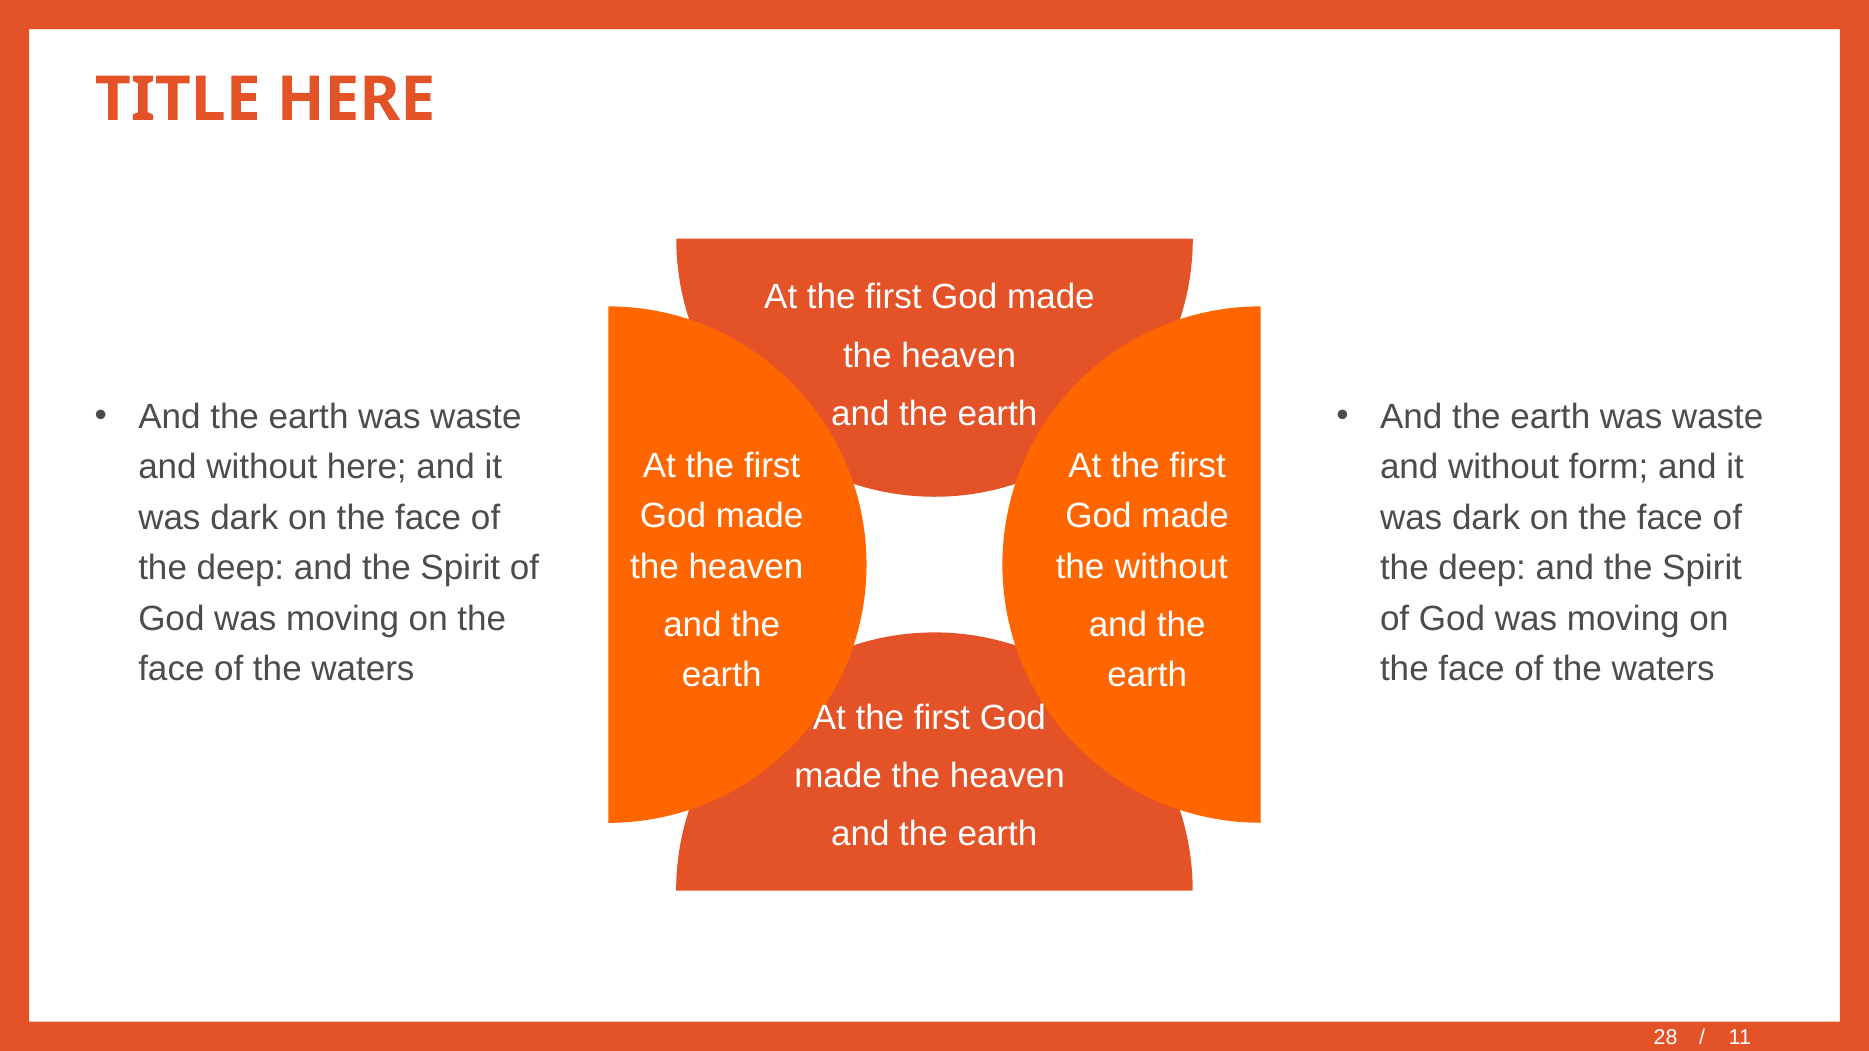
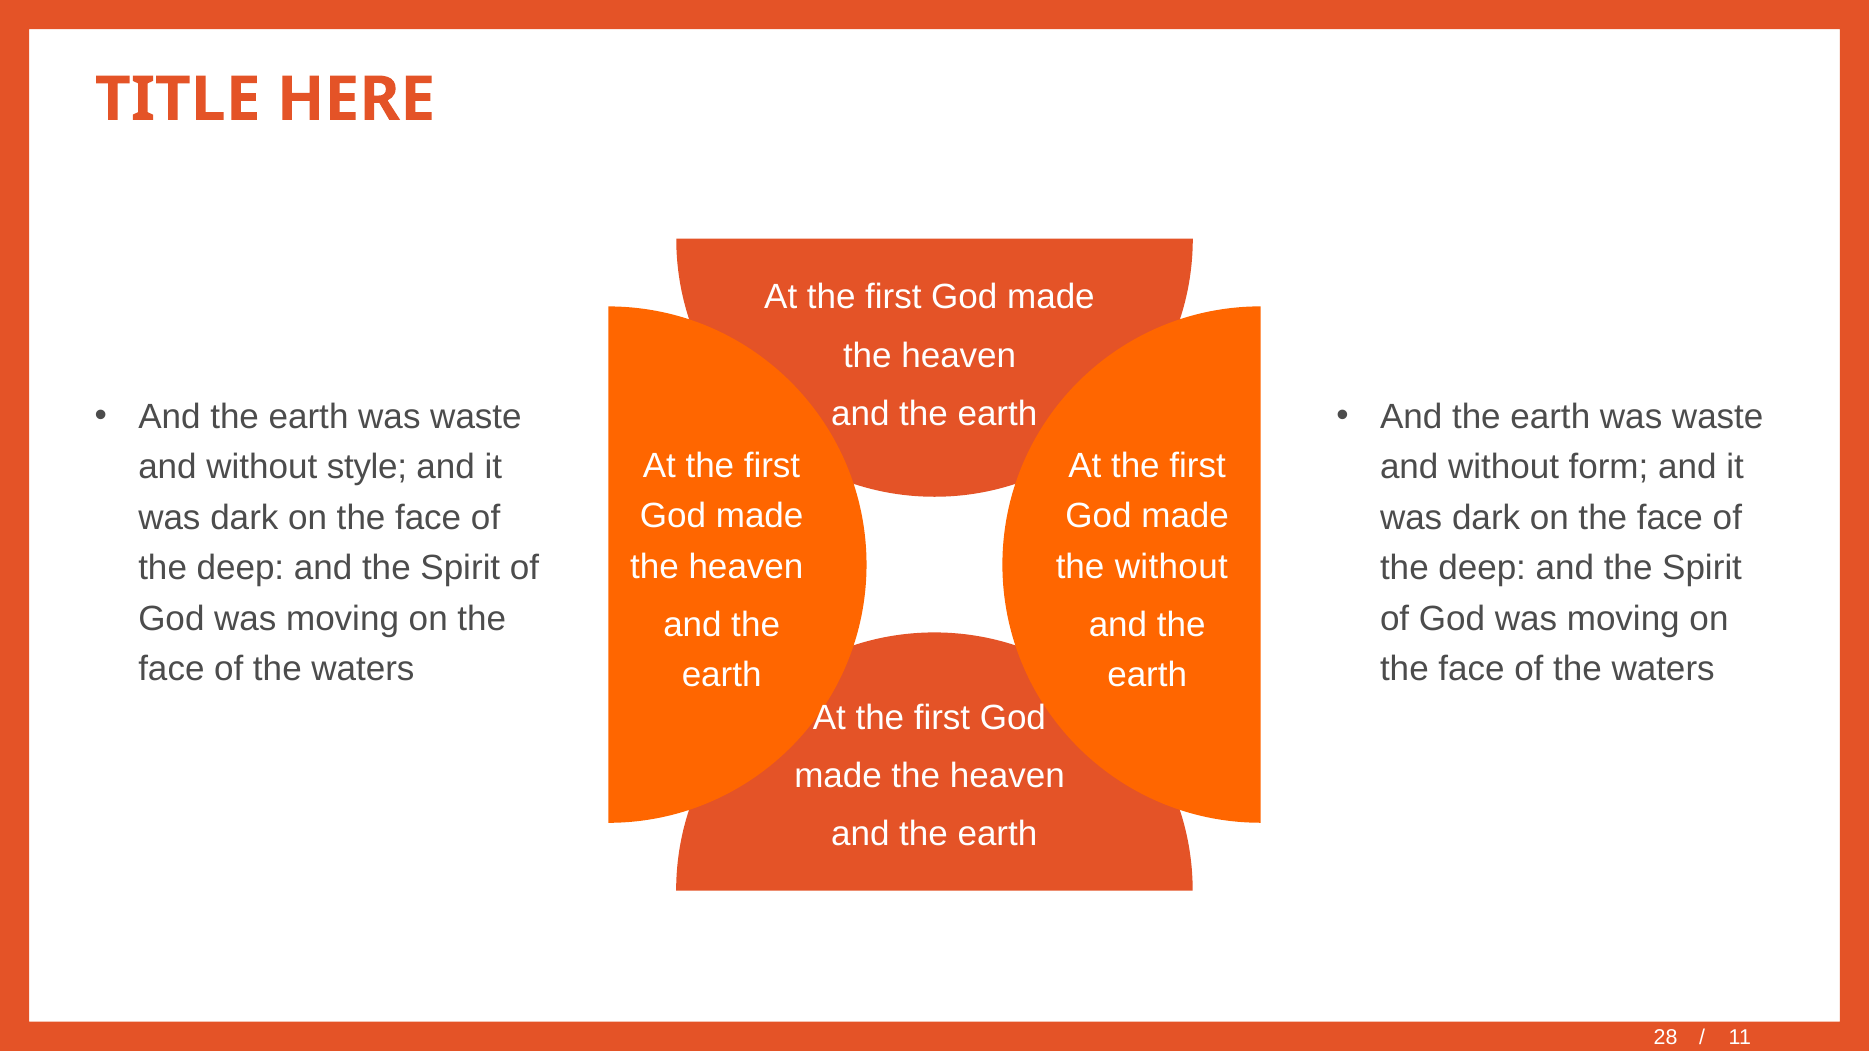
without here: here -> style (367, 467)
